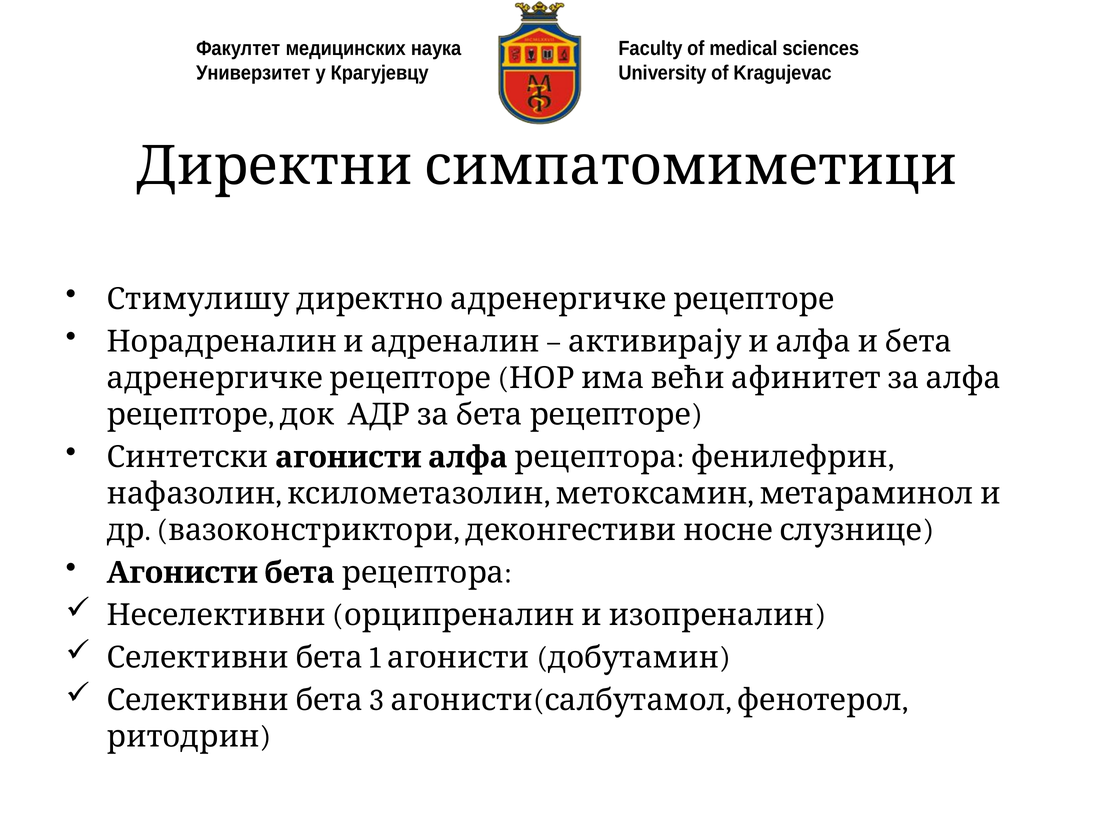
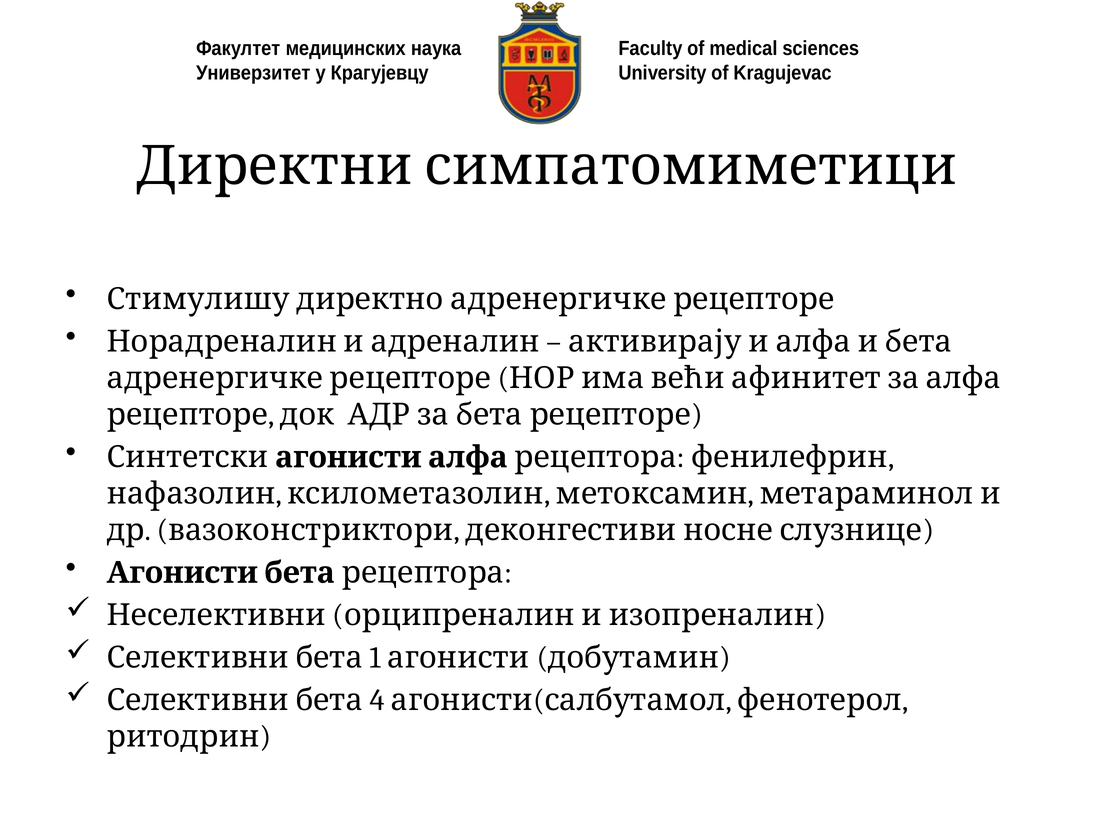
3: 3 -> 4 (377, 701)
